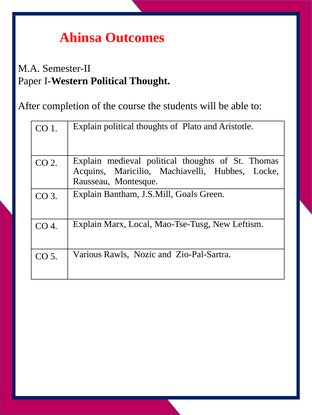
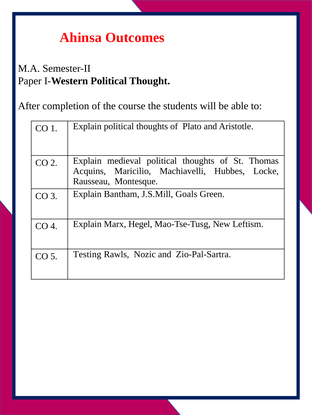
Local: Local -> Hegel (140, 225)
Various: Various -> Testing (87, 255)
